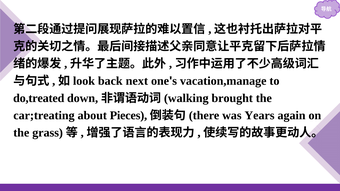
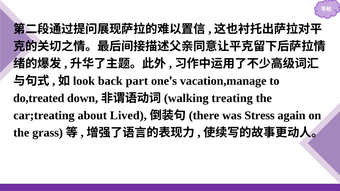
next: next -> part (137, 81)
brought: brought -> treating (232, 98)
Pieces: Pieces -> Lived (128, 116)
Years: Years -> Stress (260, 116)
